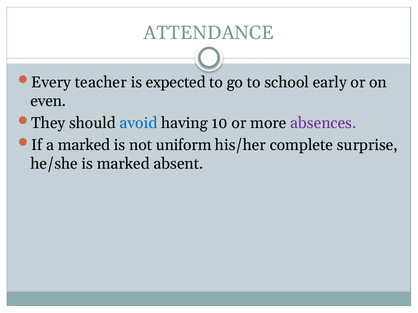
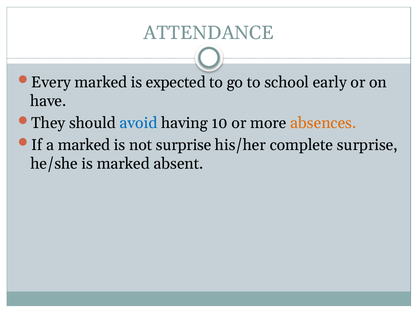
Every teacher: teacher -> marked (101, 82)
even: even -> have (48, 101)
absences colour: purple -> orange (323, 123)
not uniform: uniform -> surprise (184, 145)
